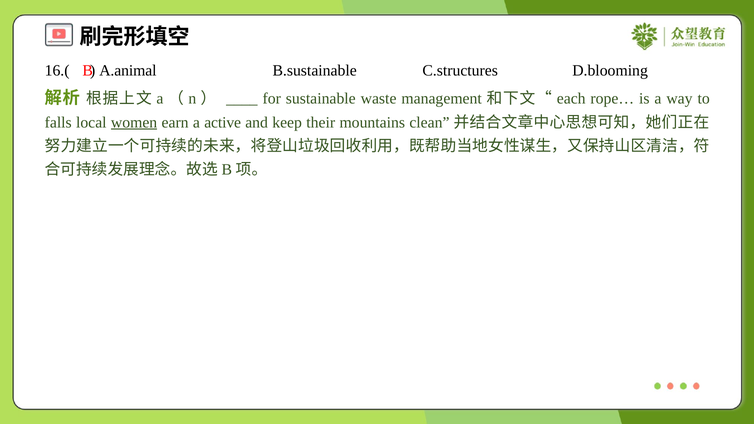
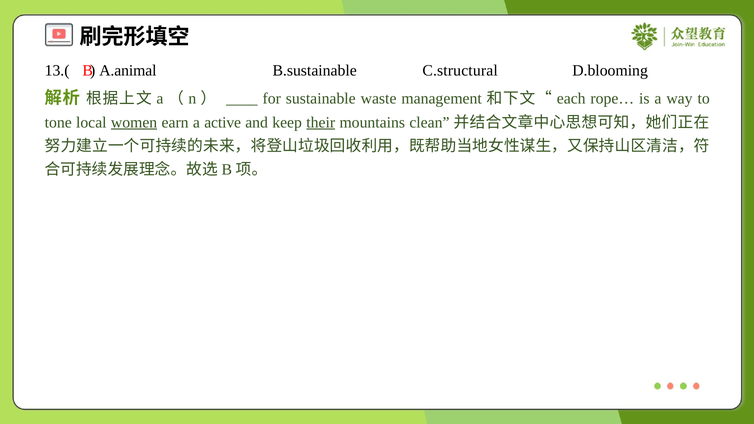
16.(: 16.( -> 13.( (57, 71)
C.structures: C.structures -> C.structural (460, 71)
falls: falls -> tone (58, 122)
their underline: none -> present (321, 122)
